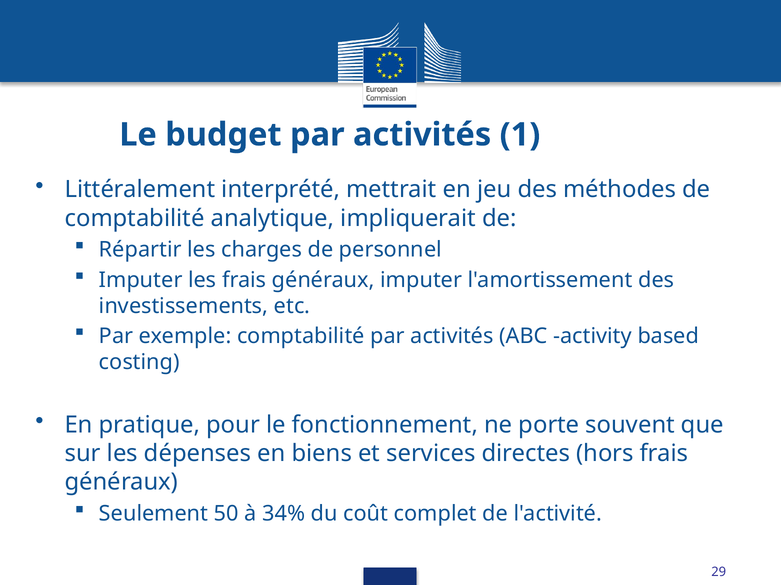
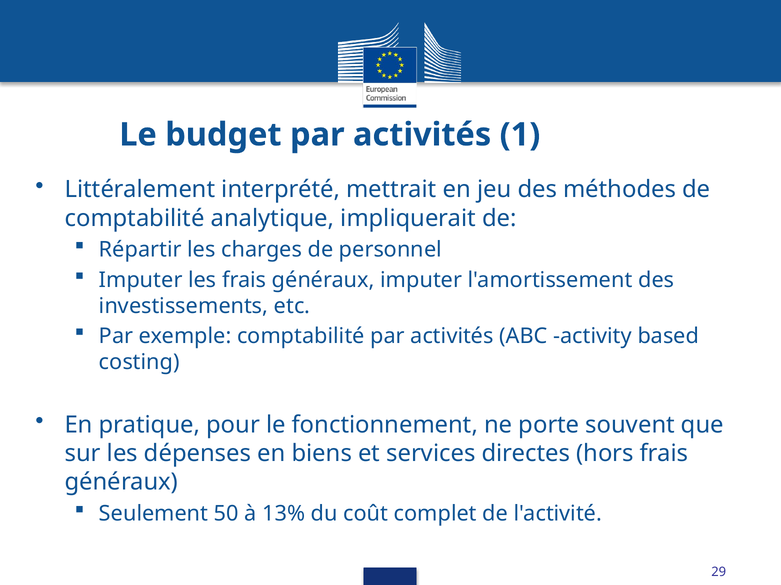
34%: 34% -> 13% (284, 514)
